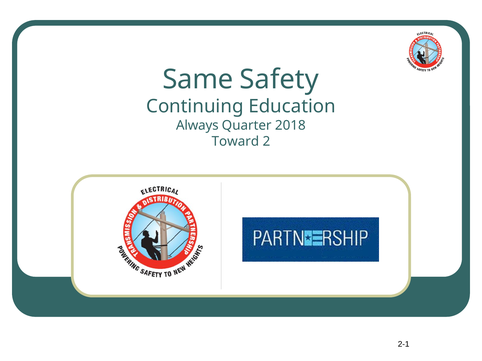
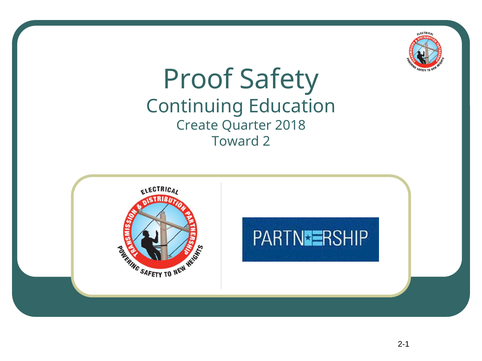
Same: Same -> Proof (198, 80)
Always: Always -> Create (197, 126)
